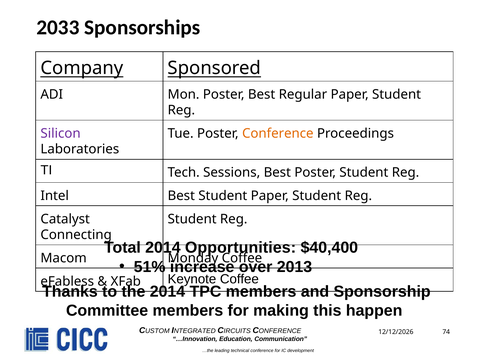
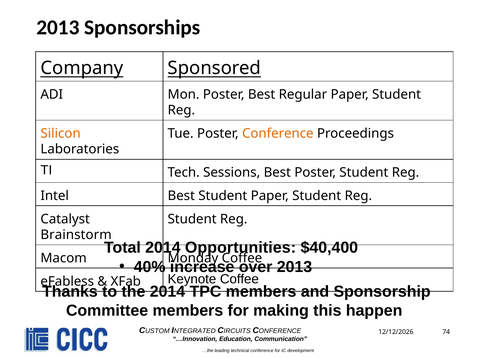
2033: 2033 -> 2013 (58, 27)
Silicon colour: purple -> orange (61, 133)
Connecting: Connecting -> Brainstorm (76, 235)
51%: 51% -> 40% (150, 267)
